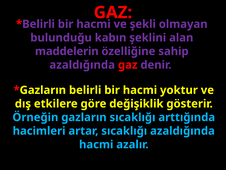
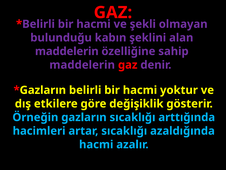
azaldığında: azaldığında -> maddelerin (82, 65)
